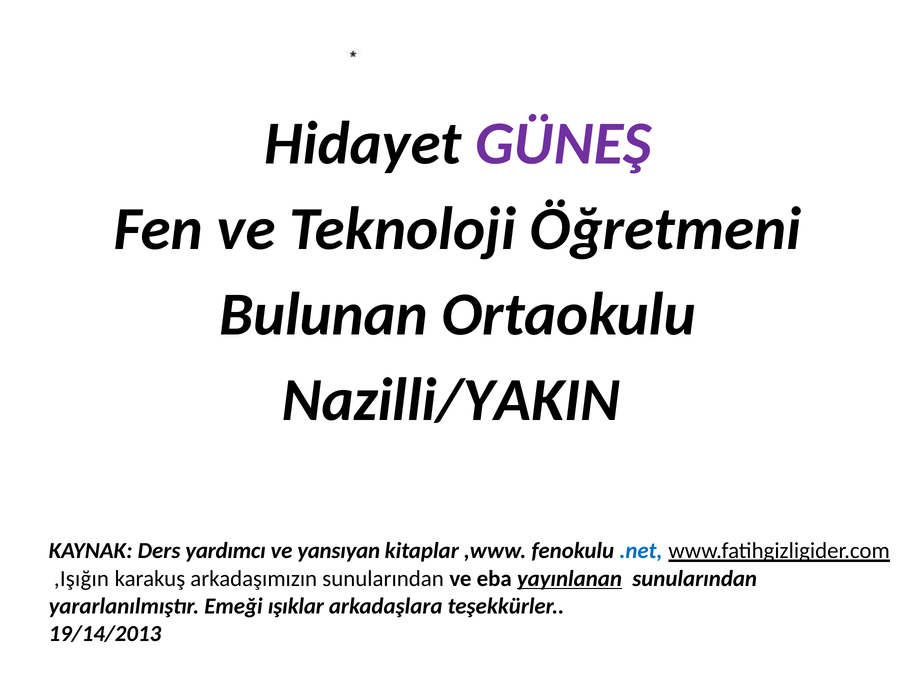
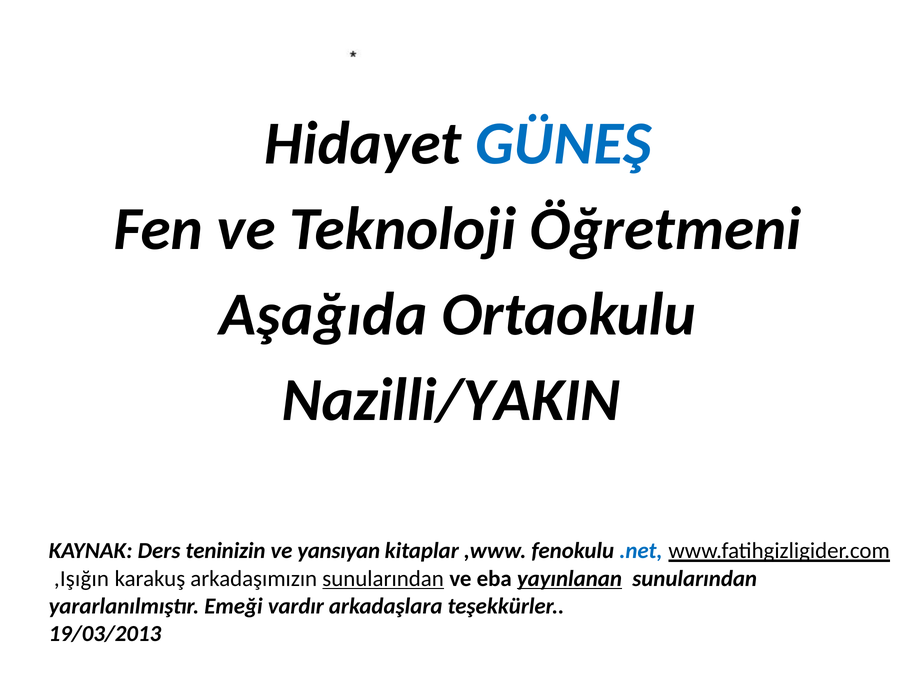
GÜNEŞ colour: purple -> blue (563, 144)
Bulunan: Bulunan -> Aşağıda (323, 315)
yardımcı: yardımcı -> teninizin (226, 551)
sunularından underline: none -> present (383, 579)
ışıklar: ışıklar -> vardır (296, 606)
19/14/2013: 19/14/2013 -> 19/03/2013 (105, 634)
